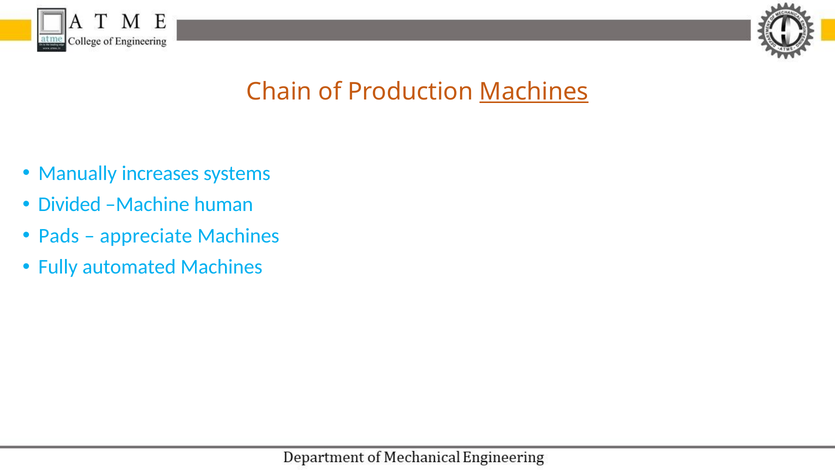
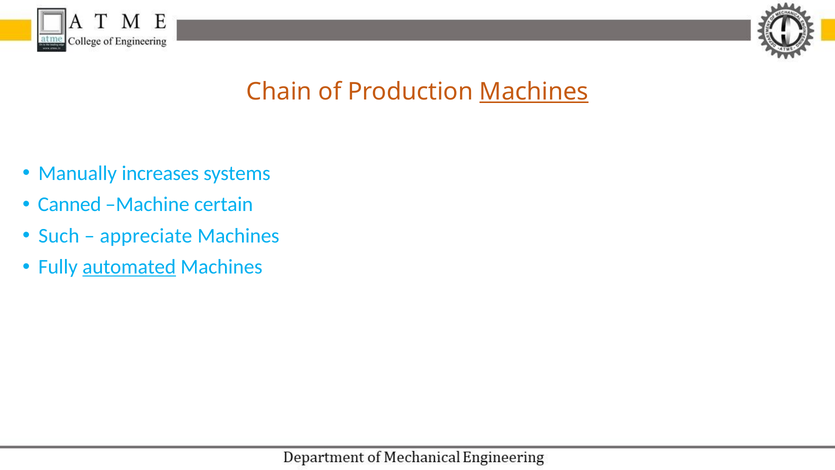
Divided: Divided -> Canned (70, 204)
human: human -> certain (224, 204)
Pads: Pads -> Such (59, 236)
automated underline: none -> present (129, 267)
